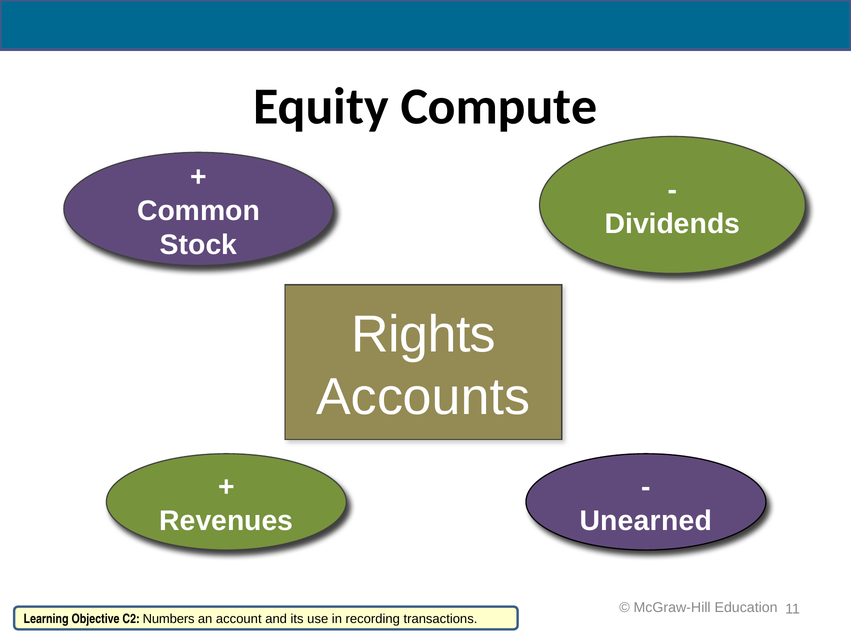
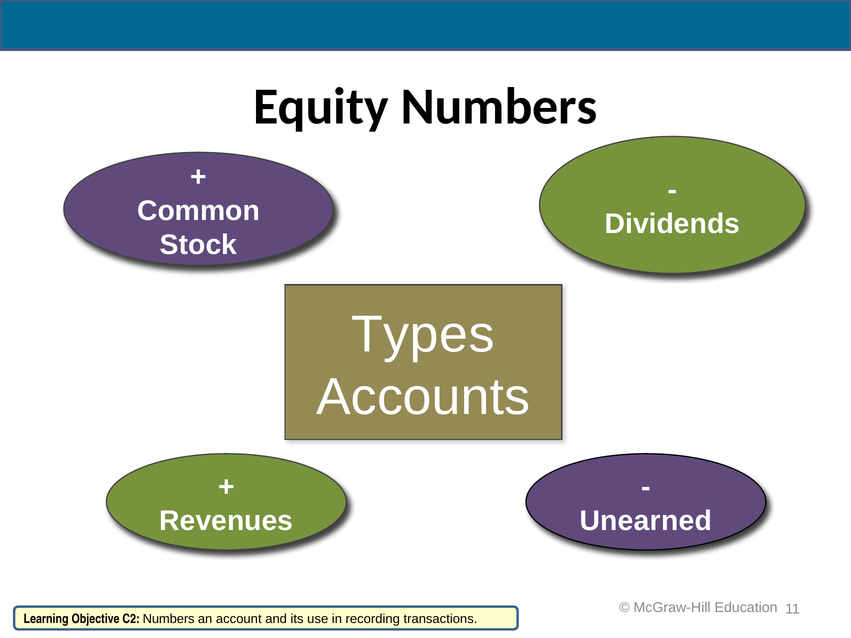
Equity Compute: Compute -> Numbers (499, 106)
Rights: Rights -> Types (423, 335)
